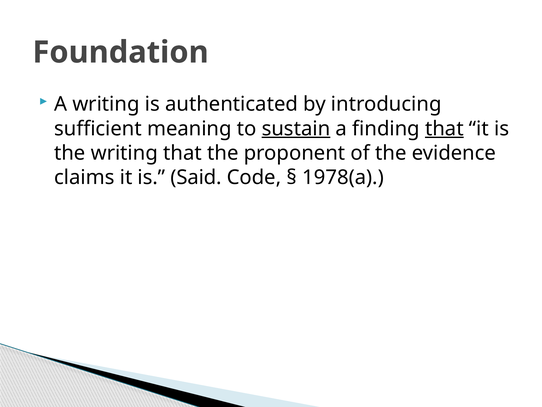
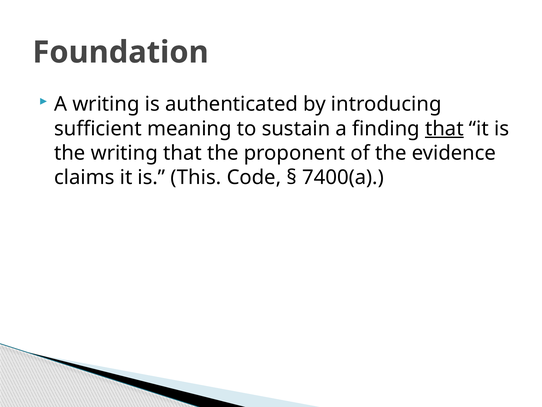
sustain underline: present -> none (296, 129)
Said: Said -> This (196, 177)
1978(a: 1978(a -> 7400(a (343, 177)
